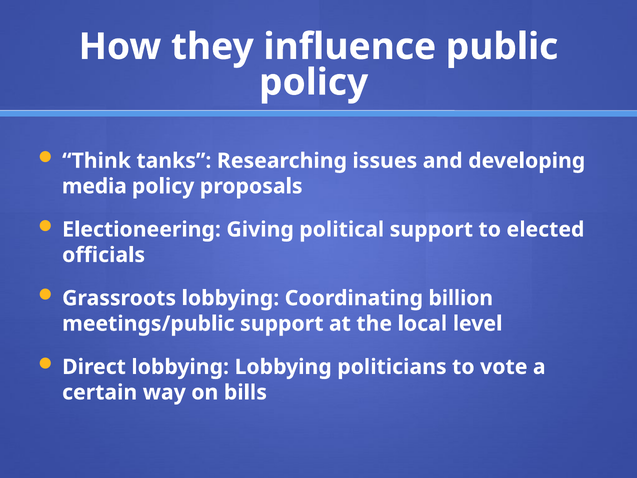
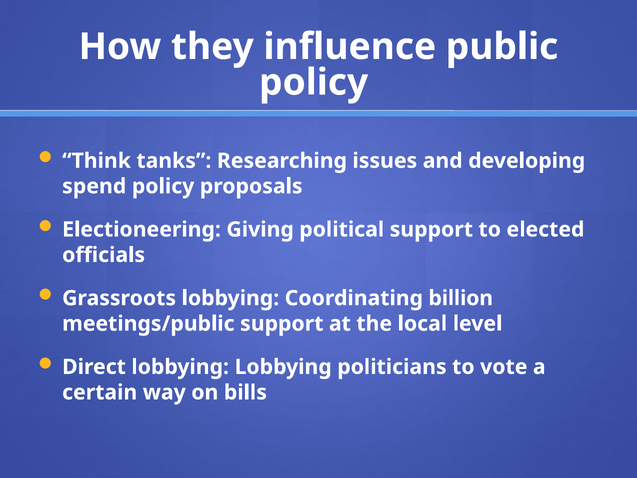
media: media -> spend (94, 186)
